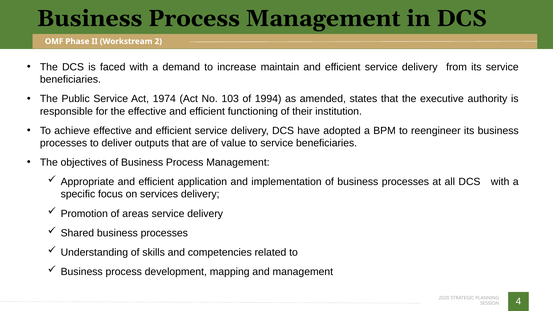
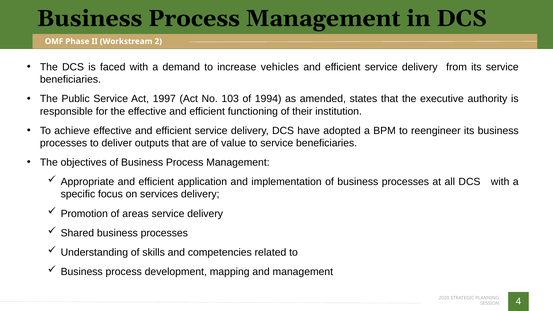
maintain: maintain -> vehicles (280, 67)
1974: 1974 -> 1997 (164, 99)
